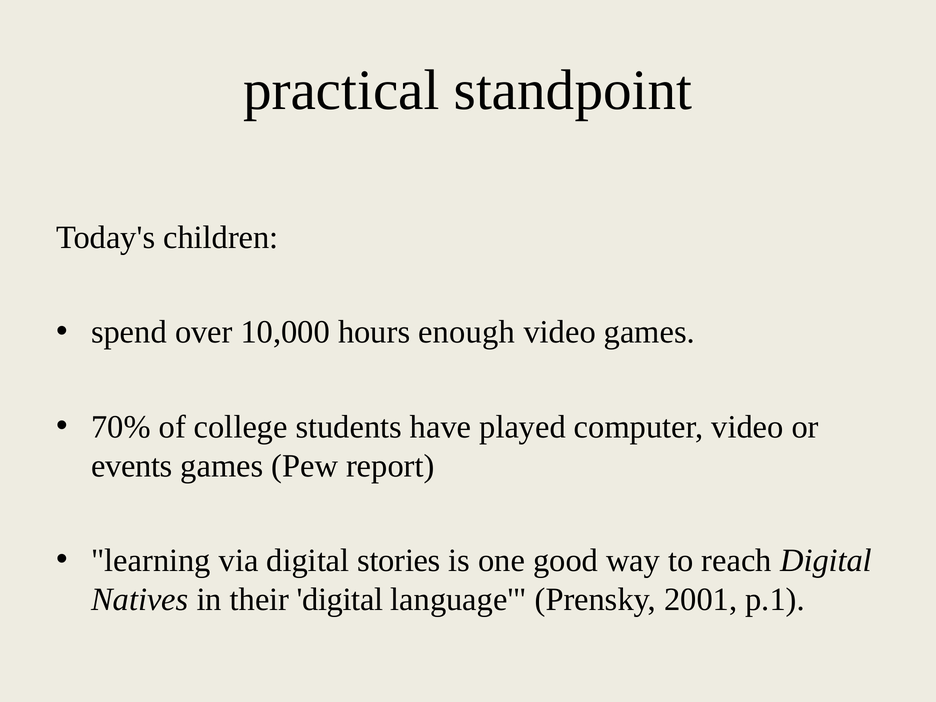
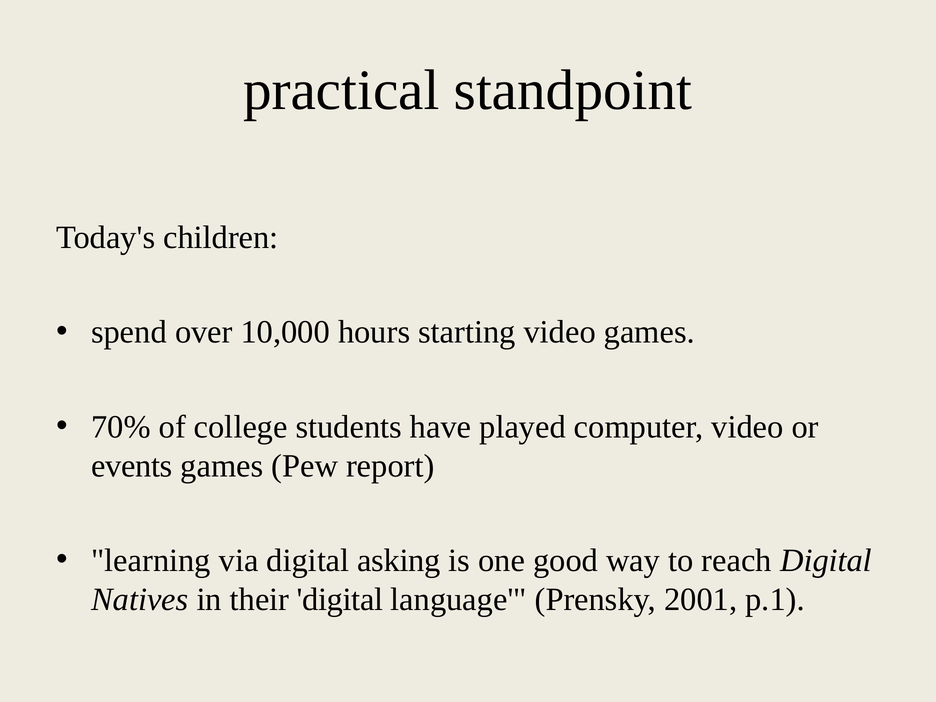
enough: enough -> starting (467, 332)
stories: stories -> asking (399, 560)
